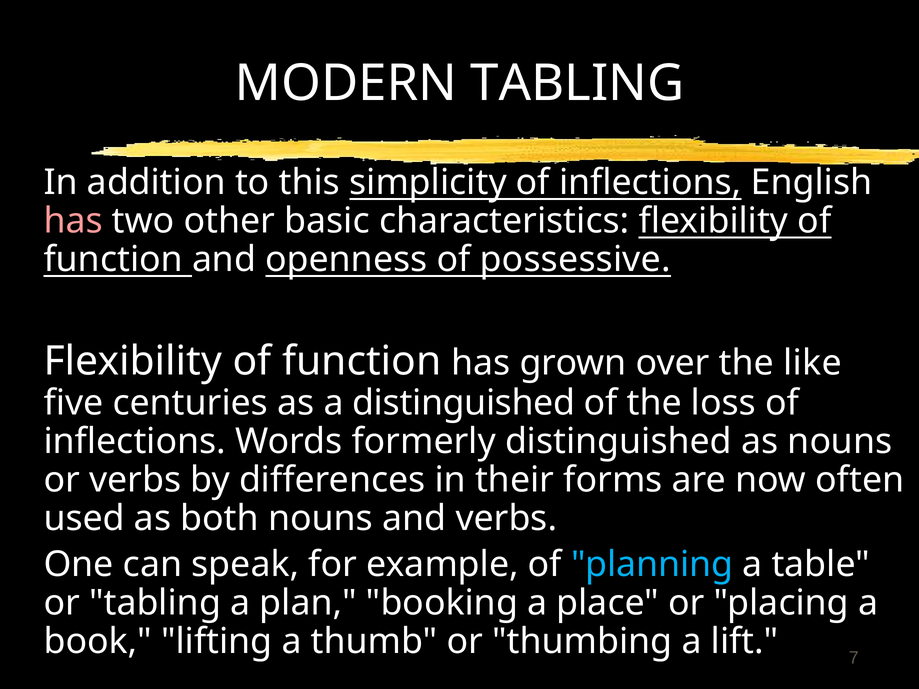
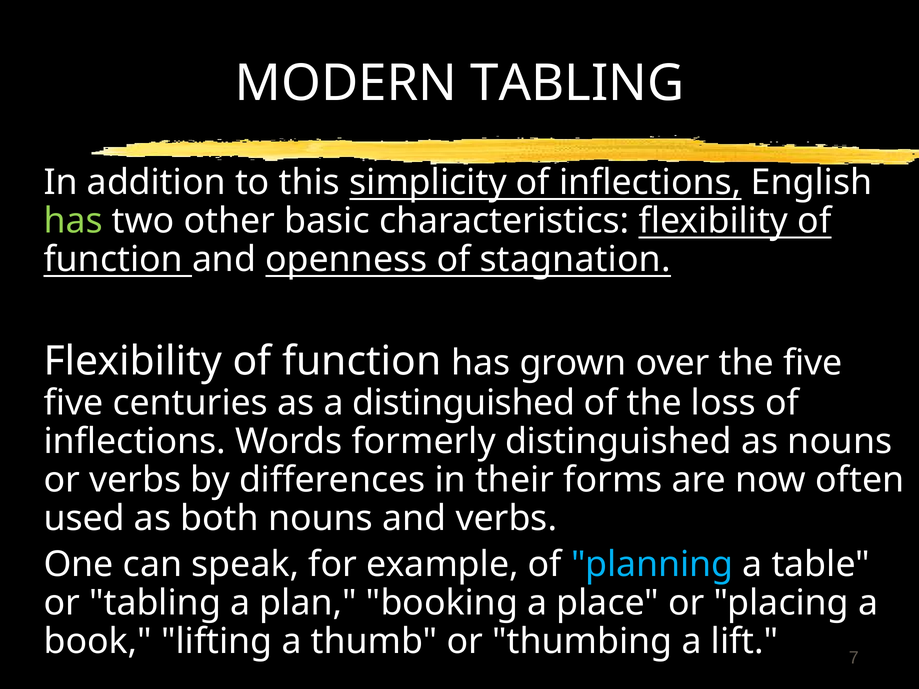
has colour: pink -> light green (73, 221)
possessive: possessive -> stagnation (575, 260)
the like: like -> five (813, 363)
